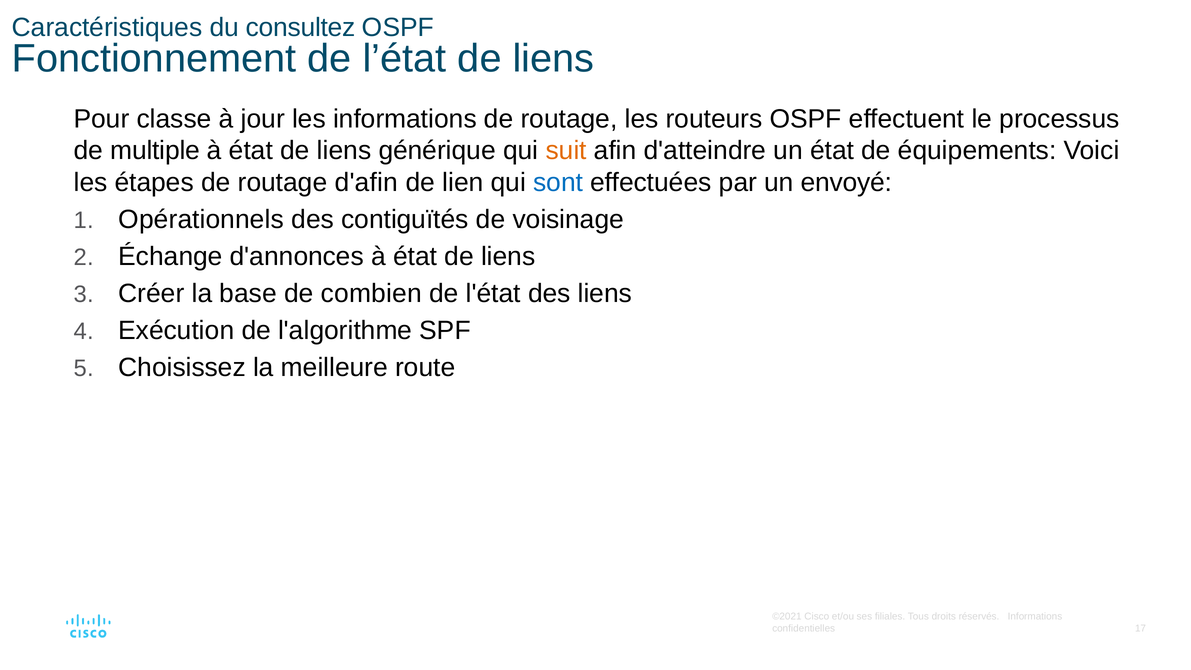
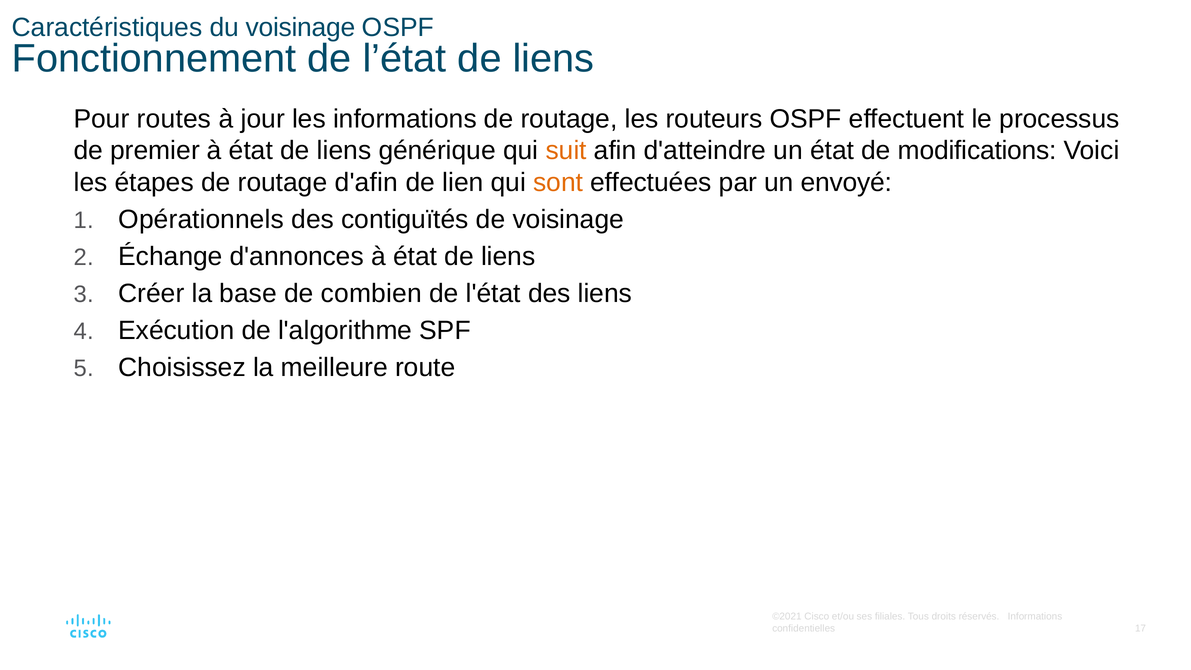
du consultez: consultez -> voisinage (301, 27)
classe: classe -> routes (174, 119)
multiple: multiple -> premier (155, 151)
équipements: équipements -> modifications (977, 151)
sont colour: blue -> orange (558, 182)
